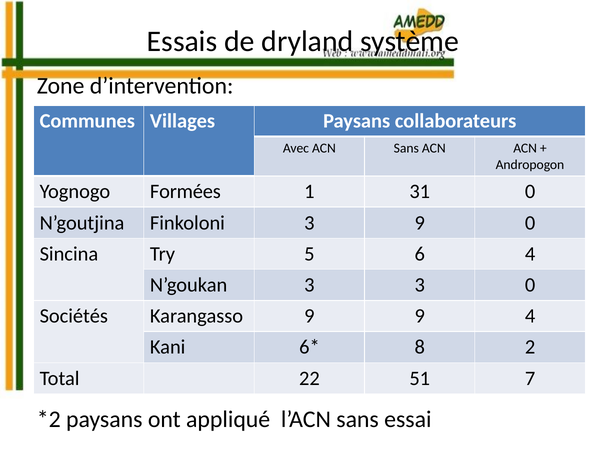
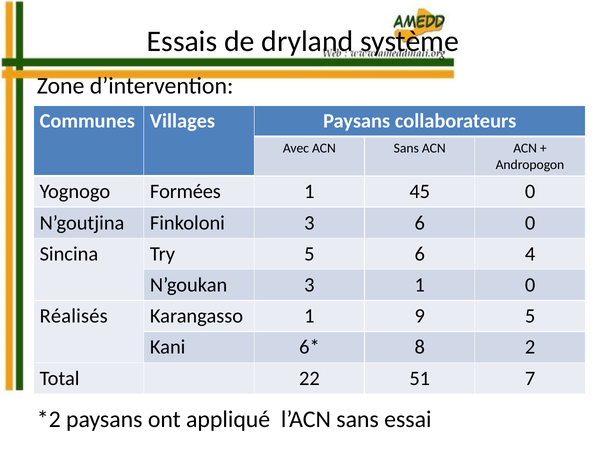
31: 31 -> 45 (420, 192)
3 9: 9 -> 6 (420, 223)
3 3: 3 -> 1 (420, 285)
Sociétés: Sociétés -> Réalisés (74, 316)
Karangasso 9: 9 -> 1 (309, 316)
9 4: 4 -> 5 (530, 316)
